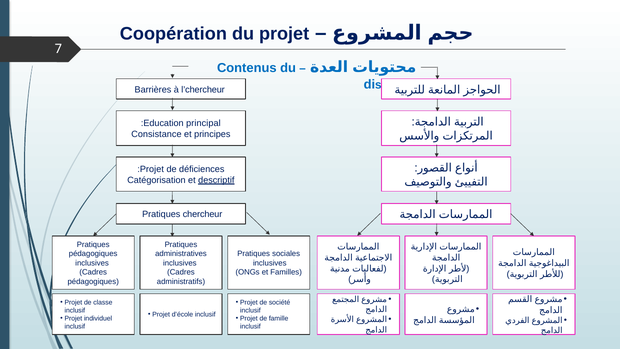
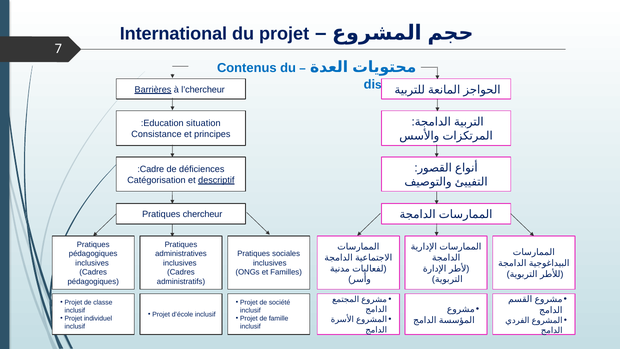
Coopération: Coopération -> International (173, 34)
Barrières underline: none -> present (153, 90)
principal: principal -> situation (203, 123)
Projet: Projet -> Cadre (152, 169)
